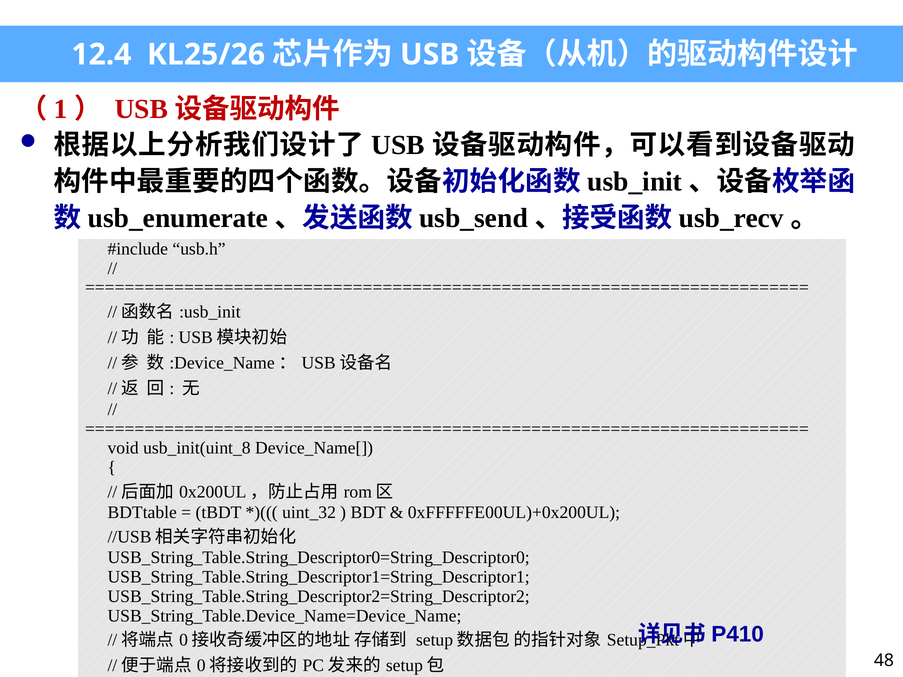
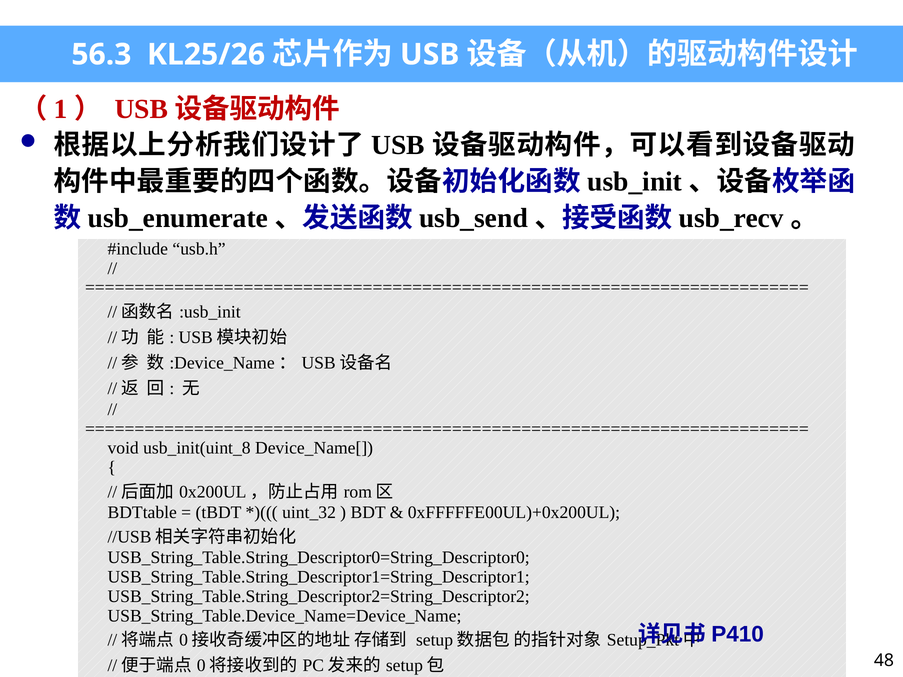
12.4: 12.4 -> 56.3 (101, 55)
